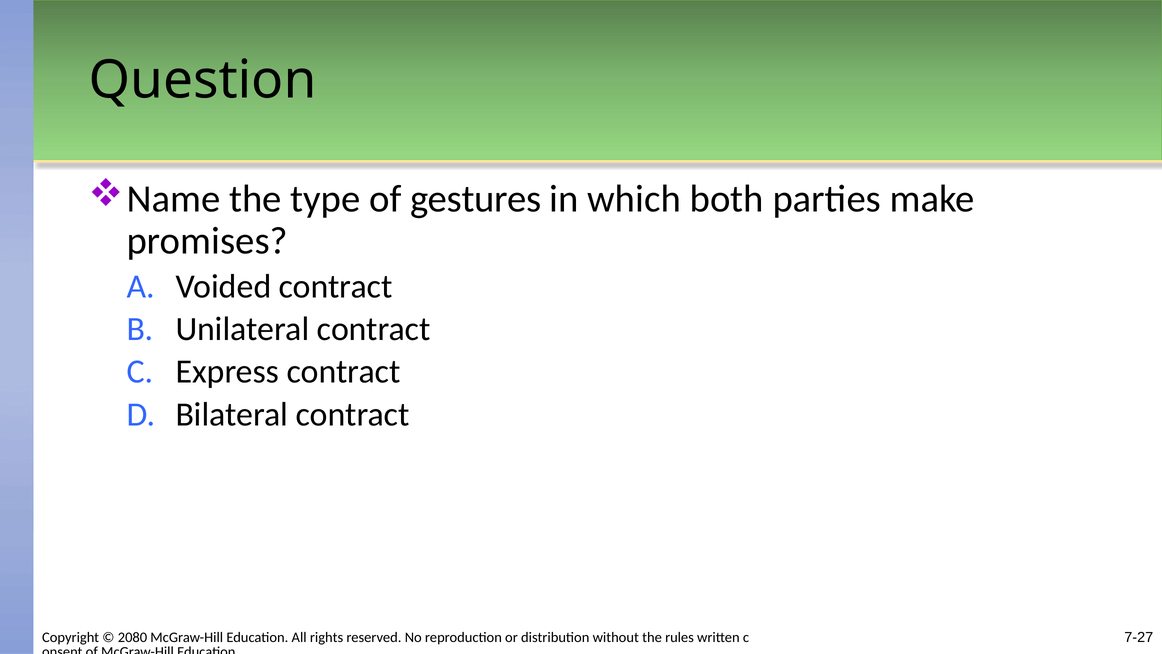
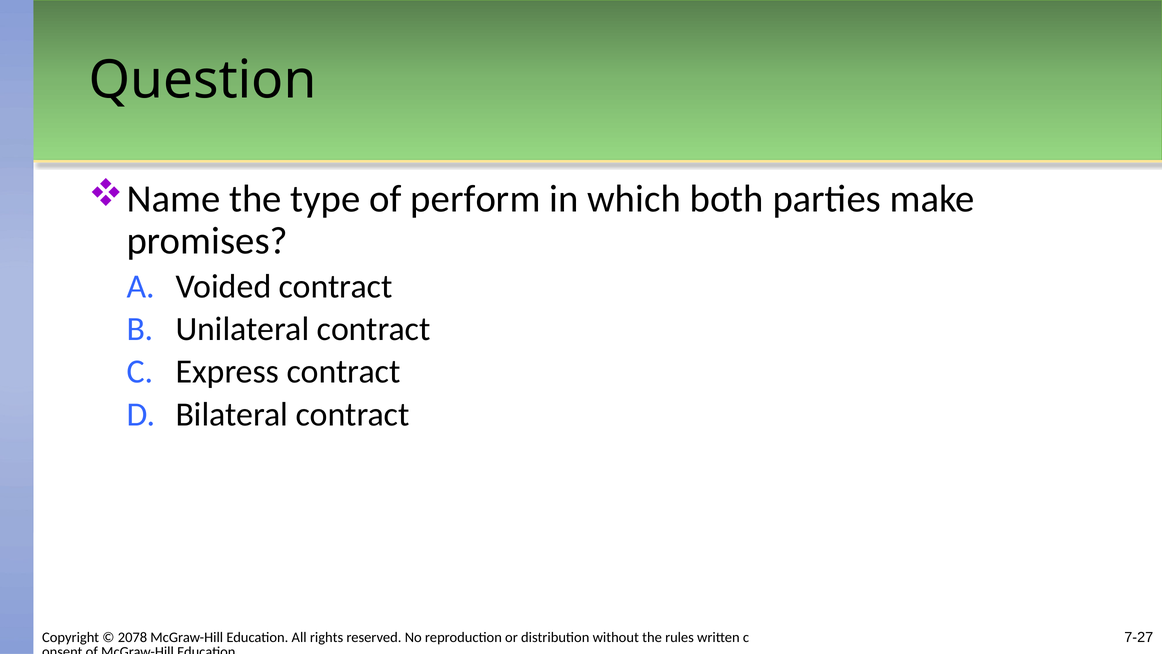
gestures: gestures -> perform (475, 199)
2080: 2080 -> 2078 (132, 637)
